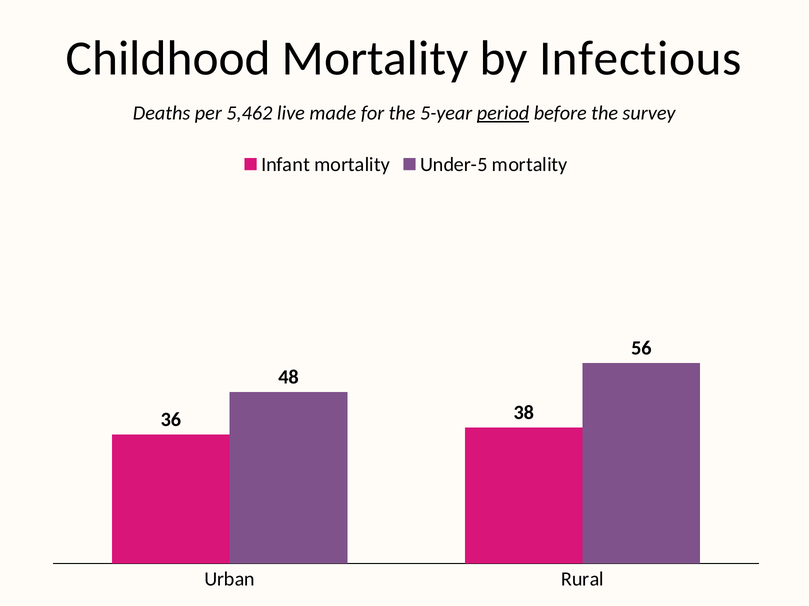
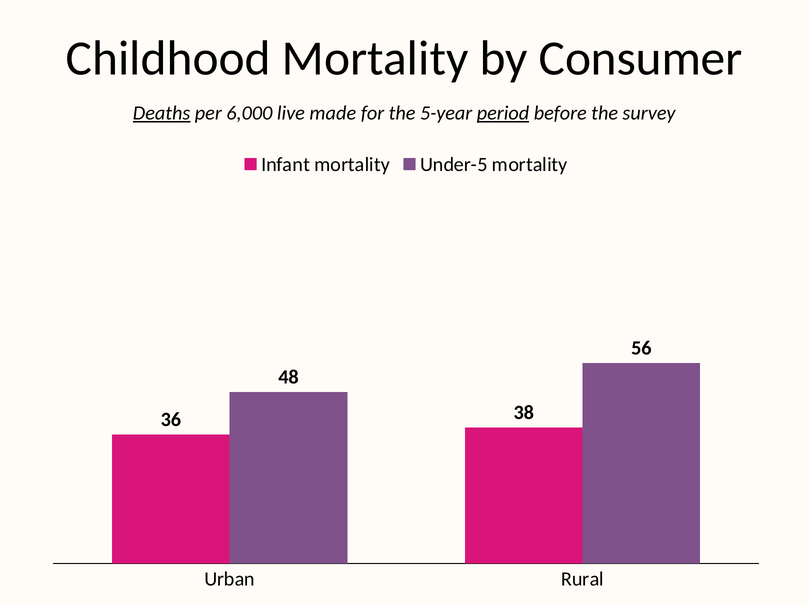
Infectious: Infectious -> Consumer (641, 58)
Deaths underline: none -> present (162, 113)
5,462: 5,462 -> 6,000 (249, 113)
